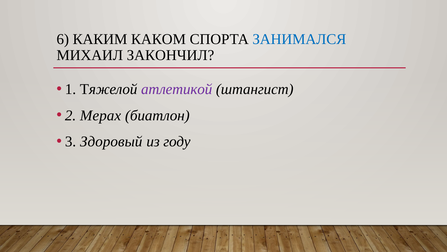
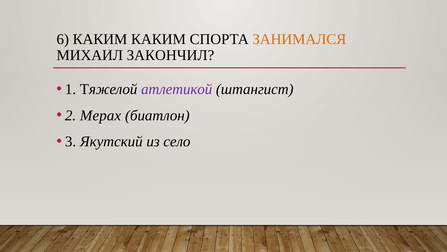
КАКИМ КАКОМ: КАКОМ -> КАКИМ (158, 39)
ЗАНИМАЛСЯ colour: blue -> orange (299, 39)
Здоровый: Здоровый -> Якутский (111, 141)
году: году -> село (177, 141)
